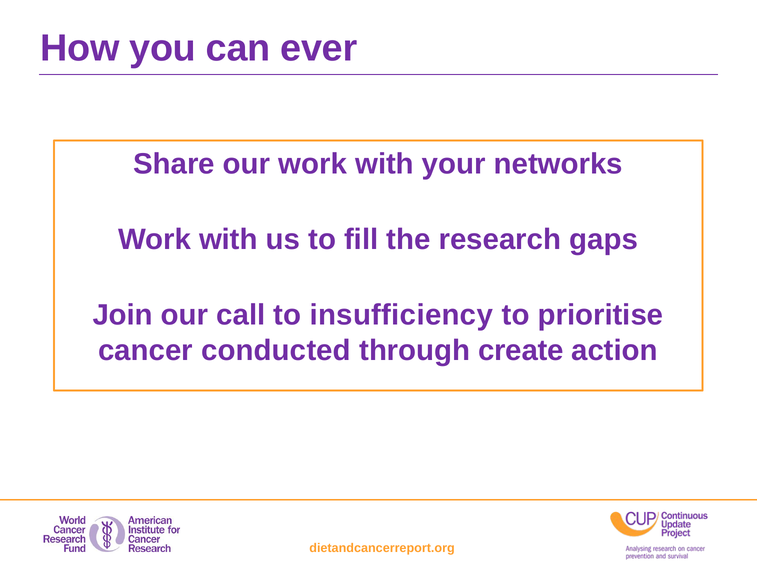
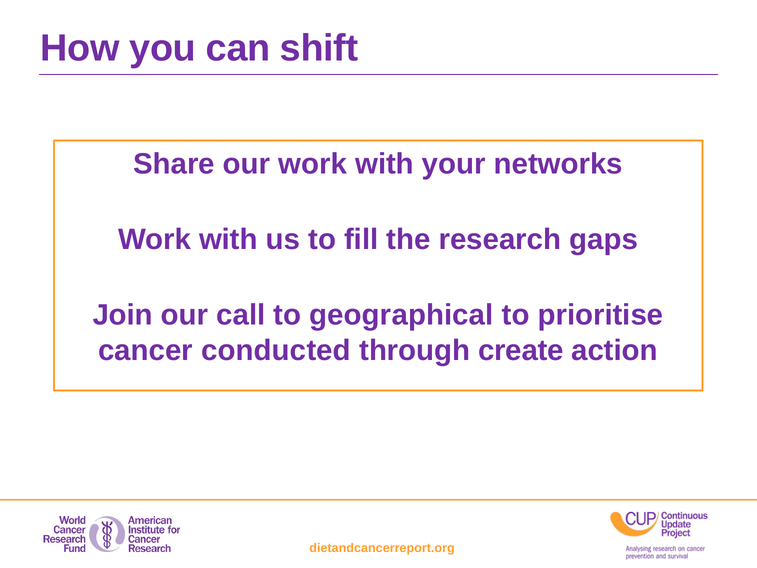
ever: ever -> shift (319, 48)
insufficiency: insufficiency -> geographical (401, 315)
